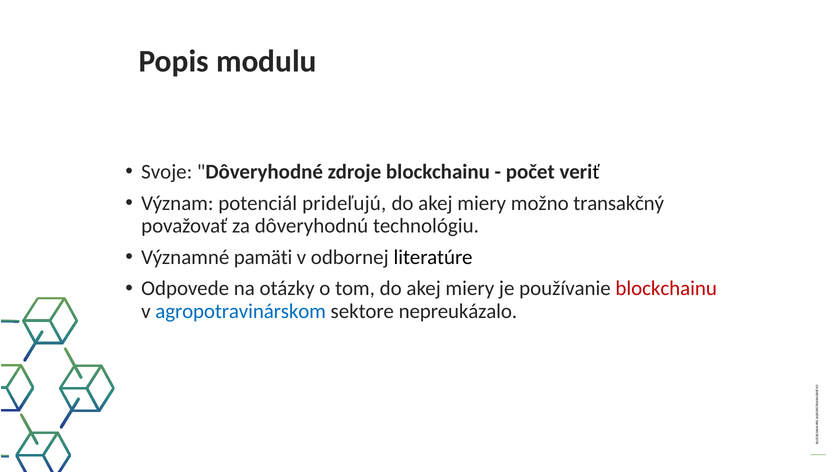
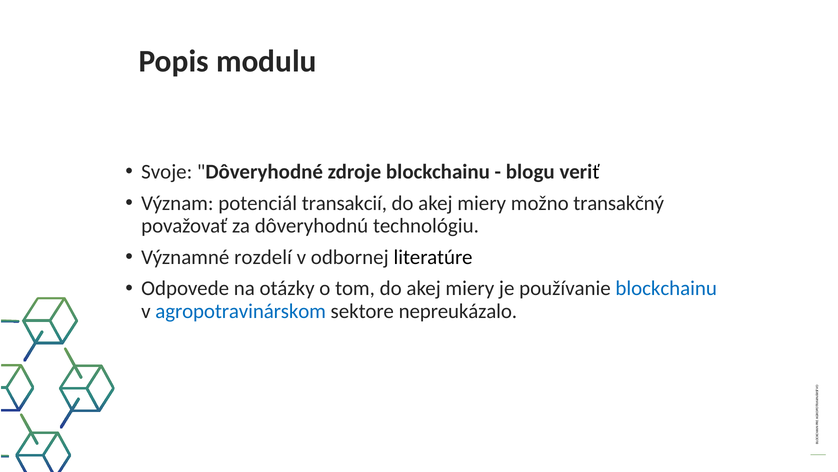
počet: počet -> blogu (530, 171)
prideľujú: prideľujú -> transakcií (344, 203)
pamäti: pamäti -> rozdelí (263, 257)
blockchainu colour: red -> blue (666, 288)
